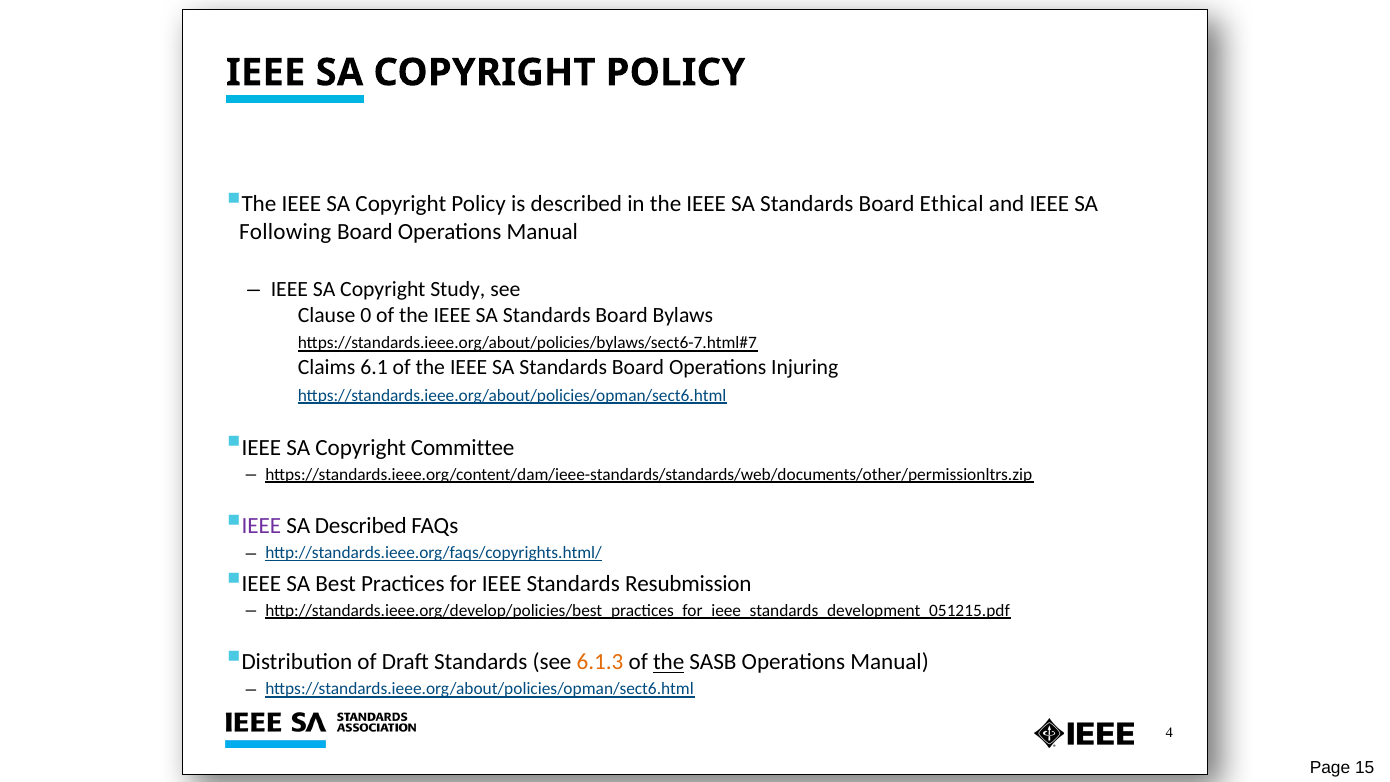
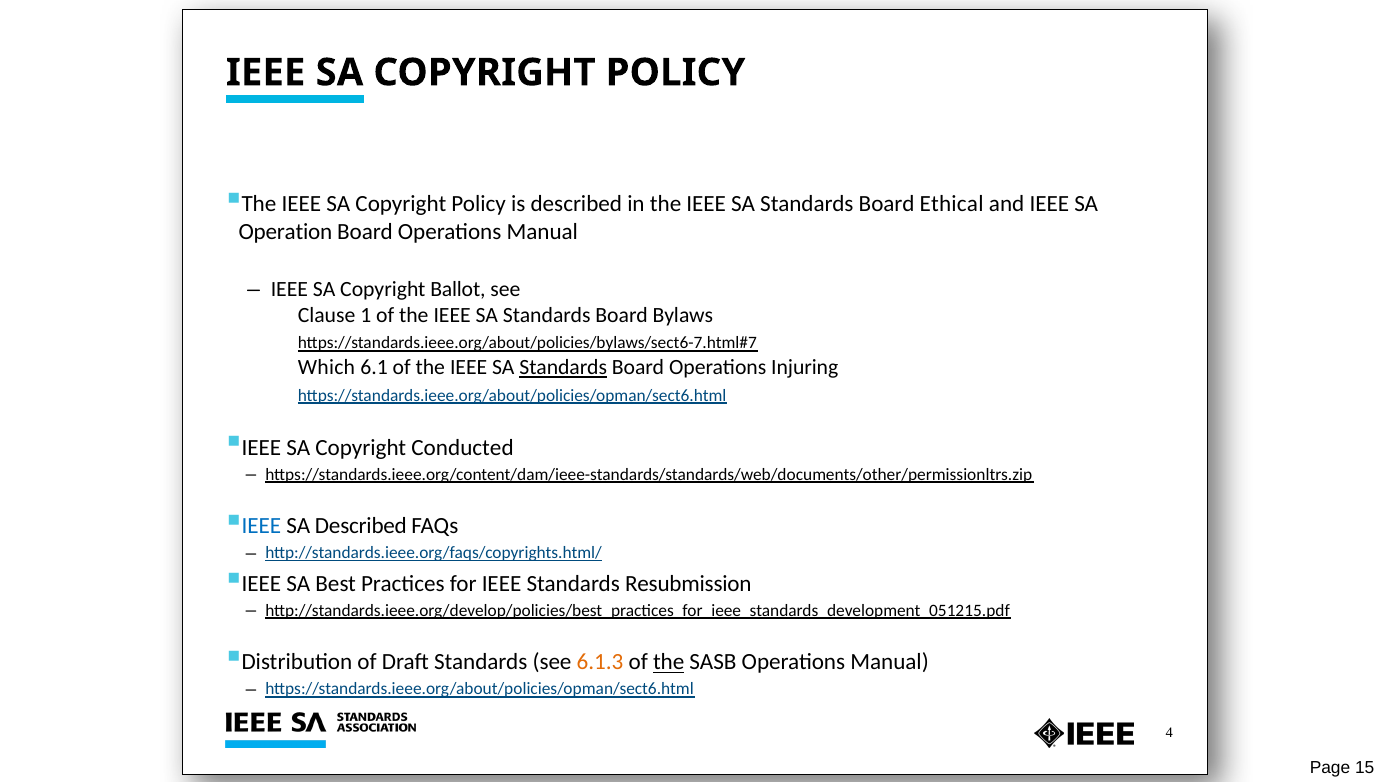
Following: Following -> Operation (285, 232)
Study: Study -> Ballot (458, 290)
0: 0 -> 1 (366, 316)
Claims: Claims -> Which (327, 368)
Standards underline: none -> present (563, 368)
Committee: Committee -> Conducted (462, 447)
IEEE colour: purple -> blue (261, 526)
